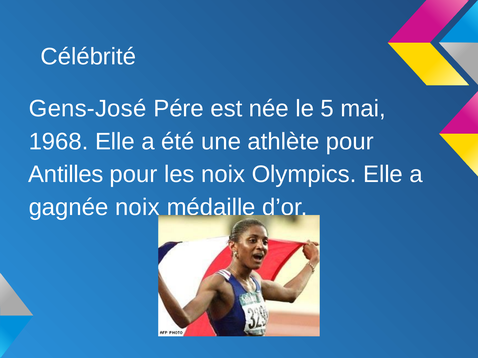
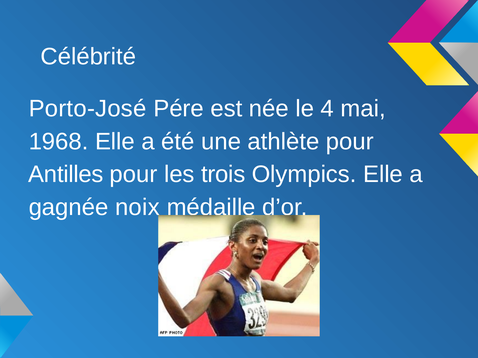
Gens-José: Gens-José -> Porto-José (88, 109)
5: 5 -> 4 (327, 109)
les noix: noix -> trois (223, 175)
